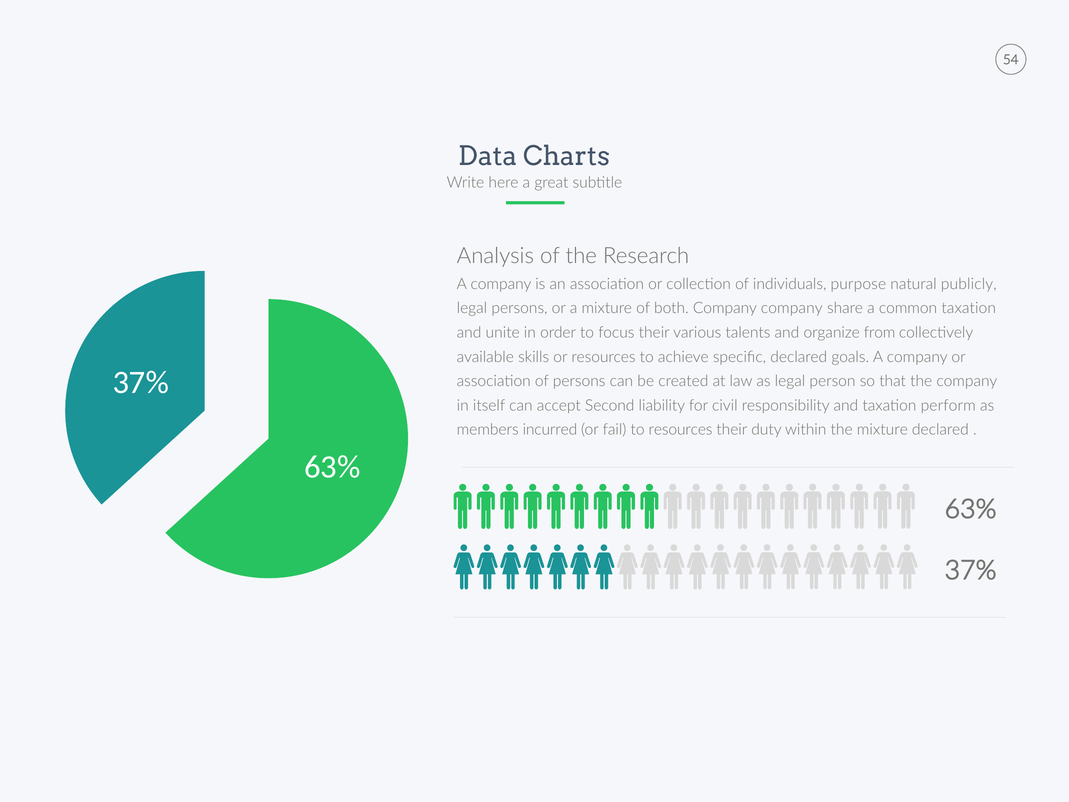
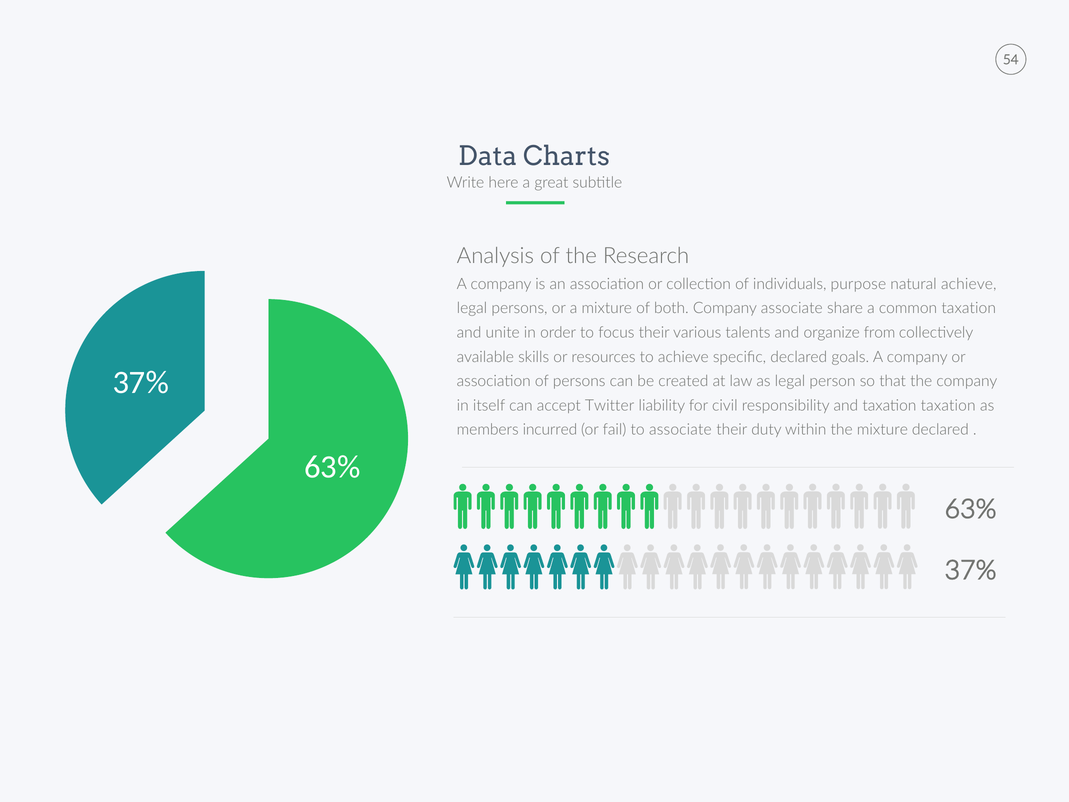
natural publicly: publicly -> achieve (969, 284)
Company company: company -> associate (792, 308)
Second: Second -> Twitter (610, 405)
taxation perform: perform -> taxation (948, 405)
to resources: resources -> associate (680, 430)
